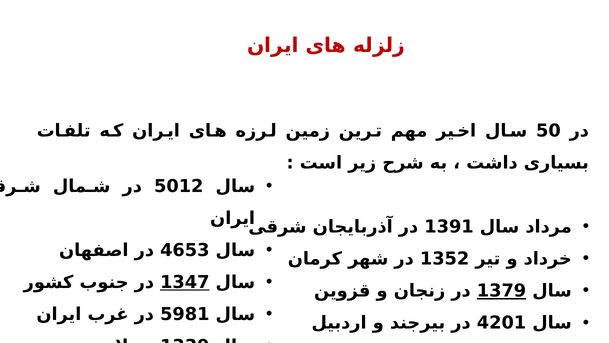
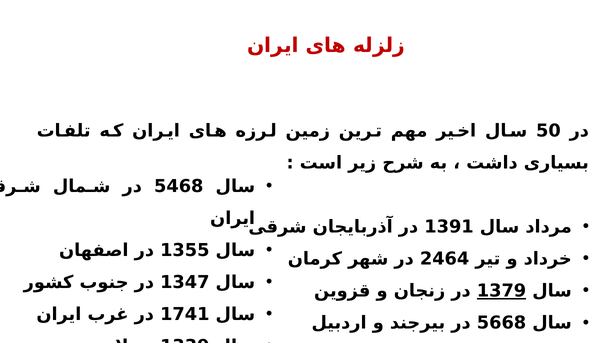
5012: 5012 -> 5468 (179, 186)
4653: 4653 -> 1355 (185, 250)
1352: 1352 -> 2464 (445, 259)
1347 underline: present -> none (185, 282)
5981: 5981 -> 1741 (185, 314)
4201: 4201 -> 5668 (502, 323)
